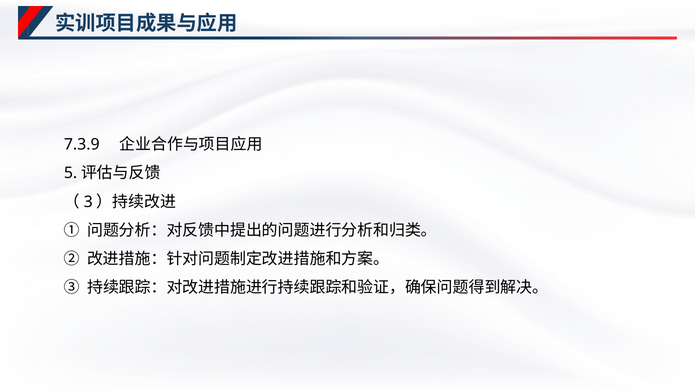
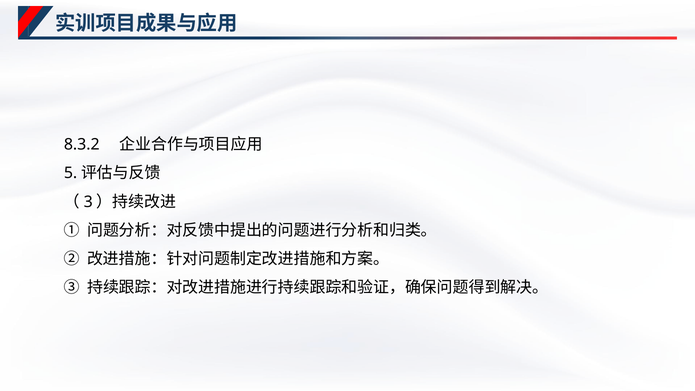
7.3.9: 7.3.9 -> 8.3.2 (82, 144)
